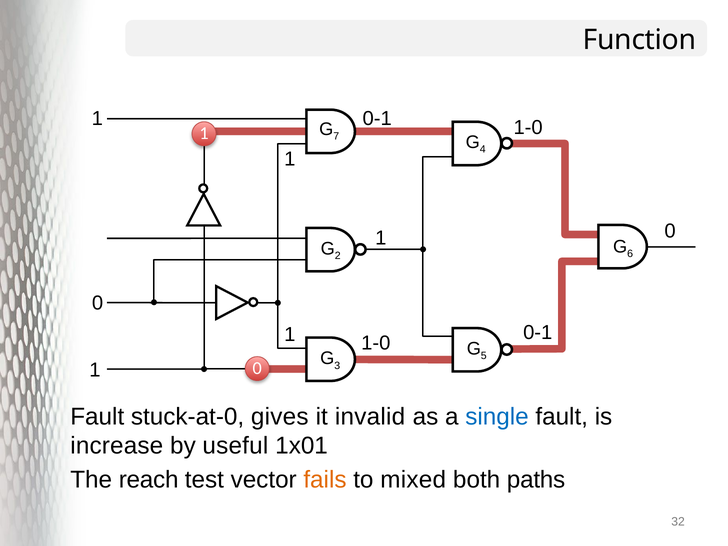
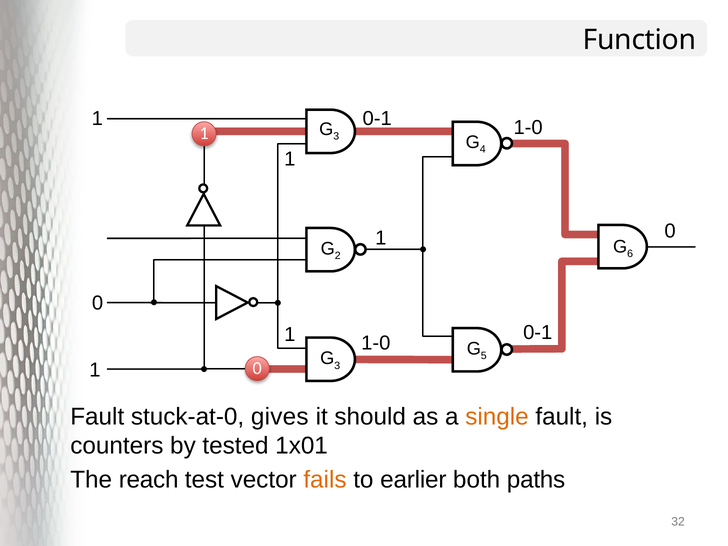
7: 7 -> 3 (336, 136)
invalid: invalid -> should (370, 417)
single colour: blue -> orange (497, 417)
increase: increase -> counters (117, 446)
useful: useful -> tested (235, 446)
mixed: mixed -> earlier (413, 480)
